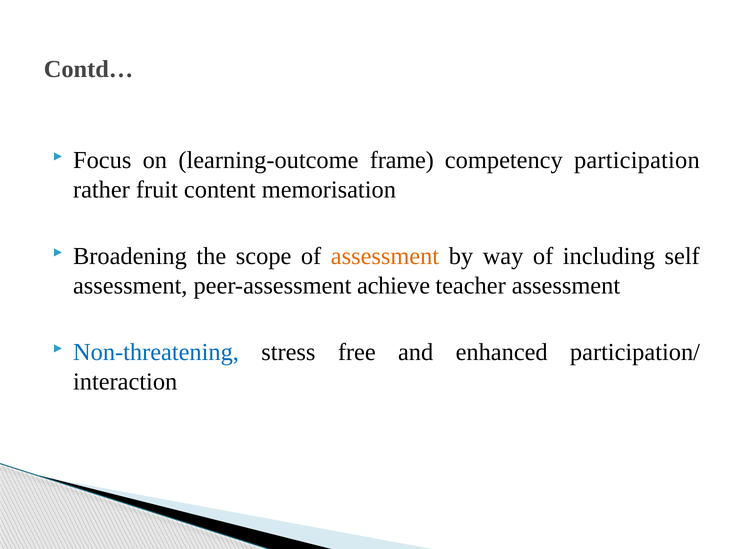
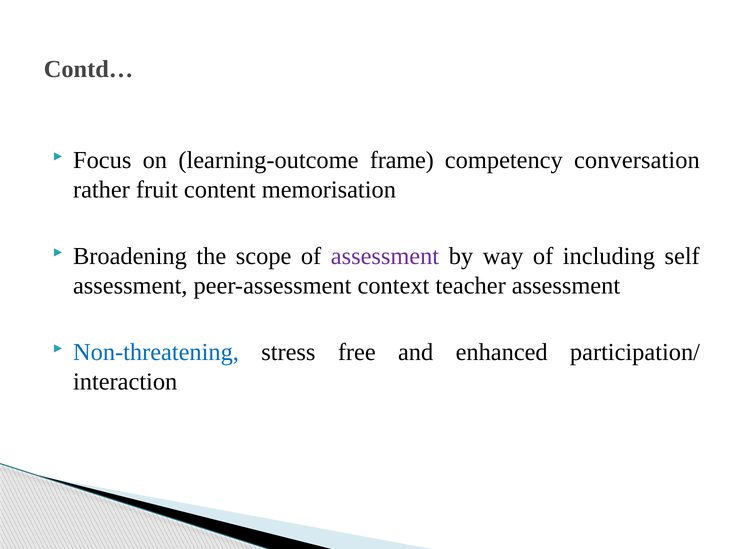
participation: participation -> conversation (637, 160)
assessment colour: orange -> purple (385, 256)
achieve: achieve -> context (393, 285)
